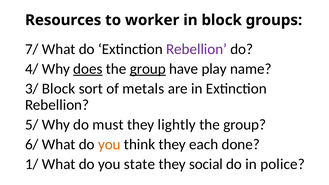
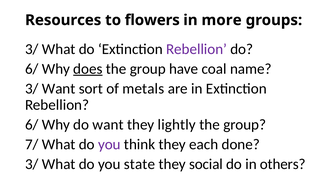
worker: worker -> flowers (152, 20)
in block: block -> more (222, 20)
7/: 7/ -> 3/ (32, 49)
4/: 4/ -> 6/ (32, 69)
group underline: present -> none (148, 69)
play: play -> coal (214, 69)
3/ Block: Block -> Want (59, 89)
5/: 5/ -> 6/ (32, 125)
do must: must -> want (108, 125)
6/: 6/ -> 7/ (32, 144)
you colour: orange -> purple (109, 144)
1/: 1/ -> 3/ (32, 164)
police: police -> others (283, 164)
